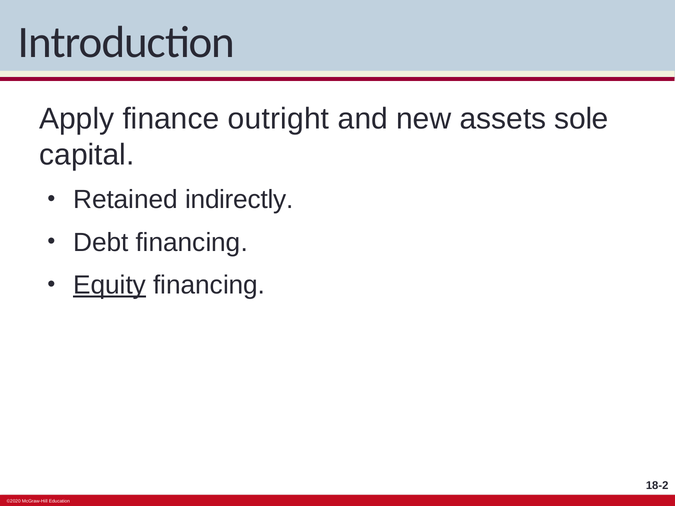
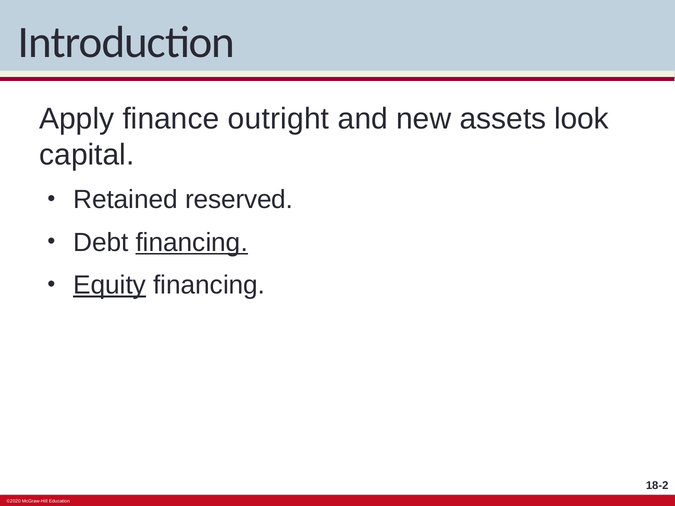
sole: sole -> look (582, 119)
indirectly: indirectly -> reserved (239, 200)
financing underline: none -> present (192, 243)
